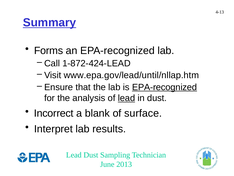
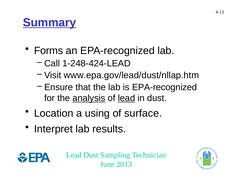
1-872-424-LEAD: 1-872-424-LEAD -> 1-248-424-LEAD (97, 63)
www.epa.gov/lead/until/nllap.htm: www.epa.gov/lead/until/nllap.htm -> www.epa.gov/lead/dust/nllap.htm (131, 75)
EPA-recognized underline: present -> none (165, 87)
analysis underline: none -> present (89, 98)
Incorrect: Incorrect -> Location (54, 113)
blank: blank -> using (97, 113)
